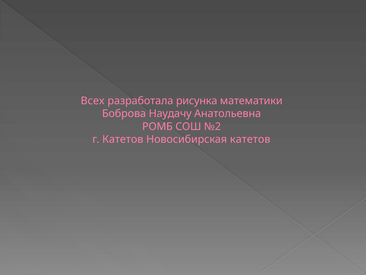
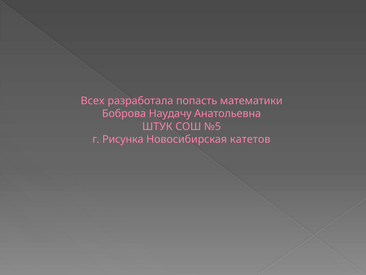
рисунка: рисунка -> попасть (197, 101)
РОМБ: РОМБ -> ШТУК (157, 126)
№2: №2 -> №5 (212, 126)
г Катетов: Катетов -> Рисунка (123, 139)
